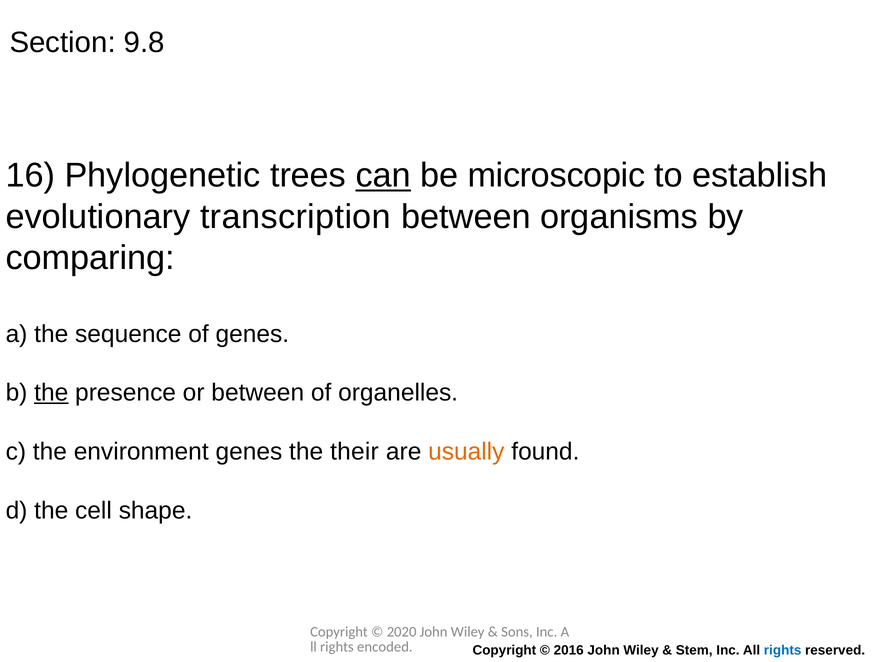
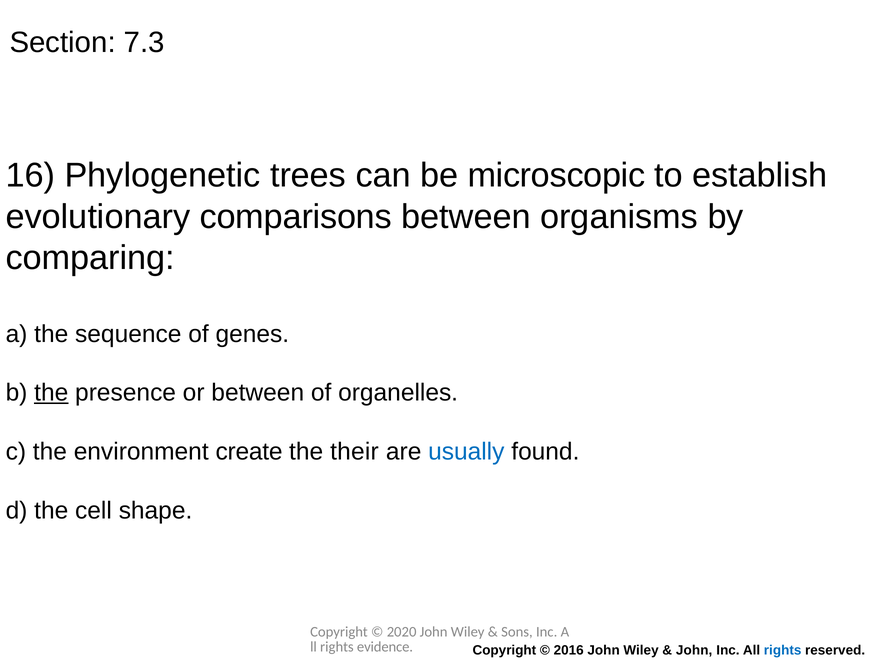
9.8: 9.8 -> 7.3 (144, 42)
can underline: present -> none (383, 175)
transcription: transcription -> comparisons (296, 217)
environment genes: genes -> create (249, 451)
usually colour: orange -> blue (466, 451)
encoded: encoded -> evidence (385, 646)
Stem: Stem -> John (694, 650)
